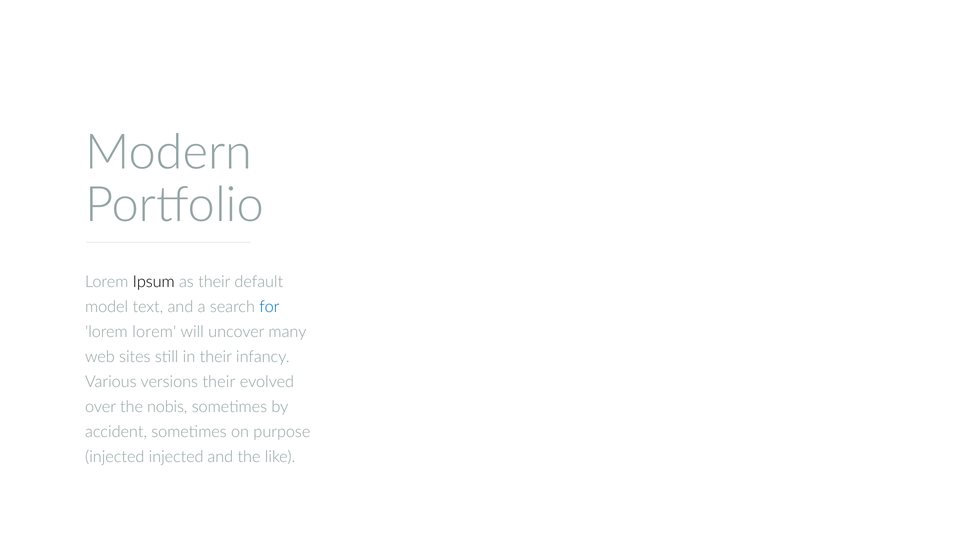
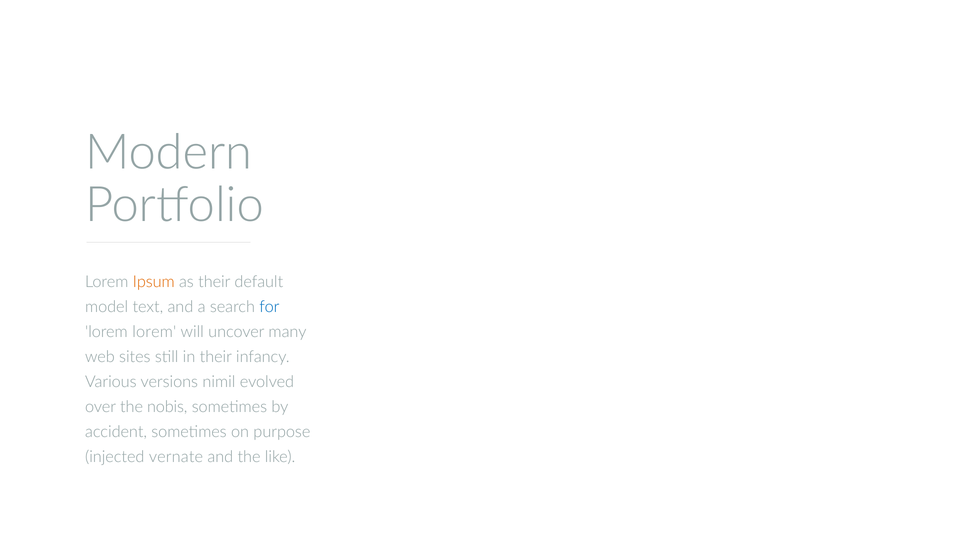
Ipsum colour: black -> orange (154, 282)
versions their: their -> nimil (219, 382)
injected injected: injected -> vernate (176, 457)
